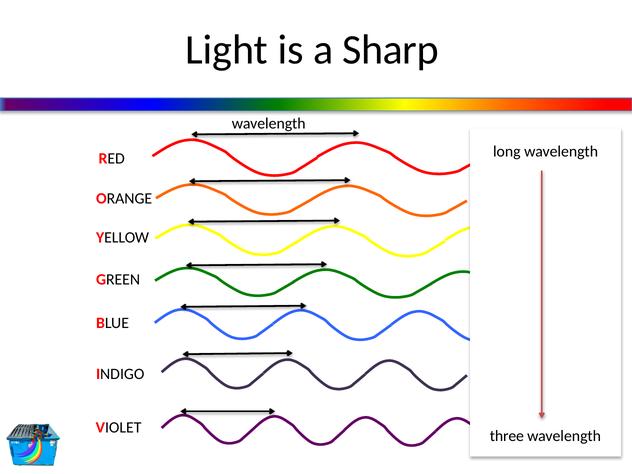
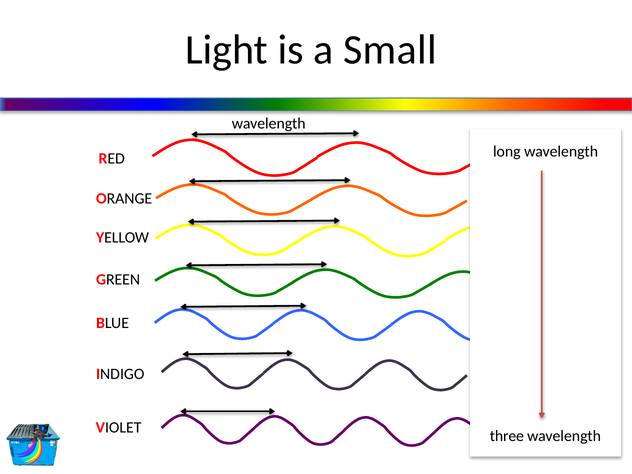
Sharp: Sharp -> Small (390, 50)
